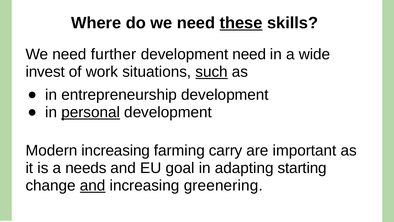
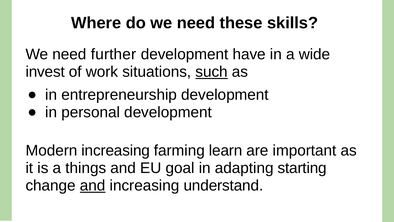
these underline: present -> none (241, 23)
development need: need -> have (249, 54)
personal underline: present -> none (91, 112)
carry: carry -> learn (226, 150)
needs: needs -> things (86, 168)
greenering: greenering -> understand (223, 185)
